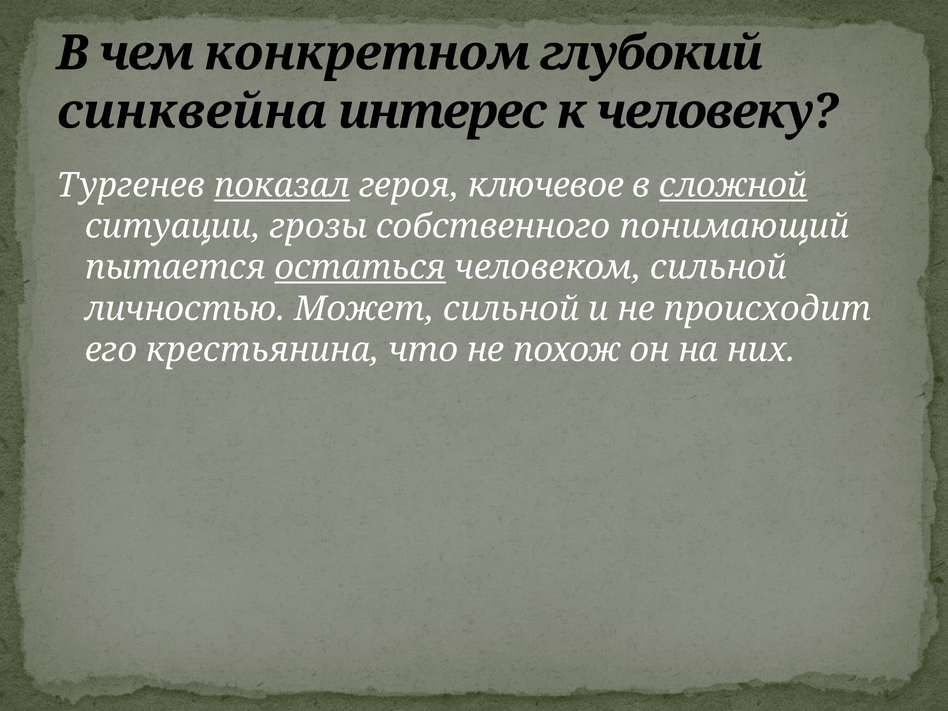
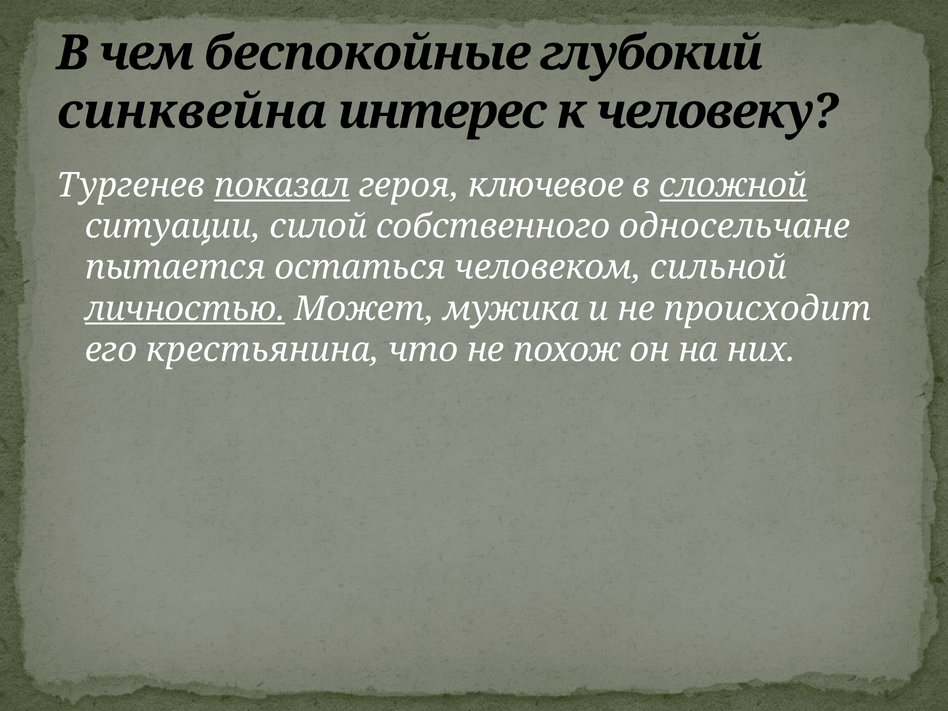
конкретном: конкретном -> беспокойные (368, 53)
грозы: грозы -> силой (319, 227)
понимающий: понимающий -> односельчане (735, 227)
остаться underline: present -> none (360, 268)
личностью underline: none -> present (185, 309)
Может сильной: сильной -> мужика (512, 309)
